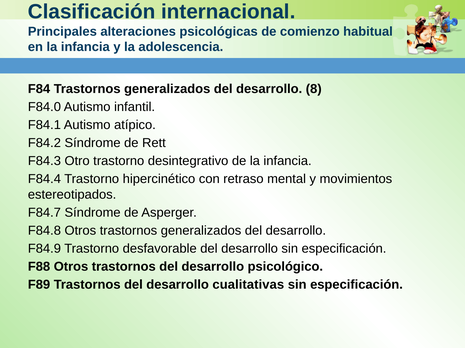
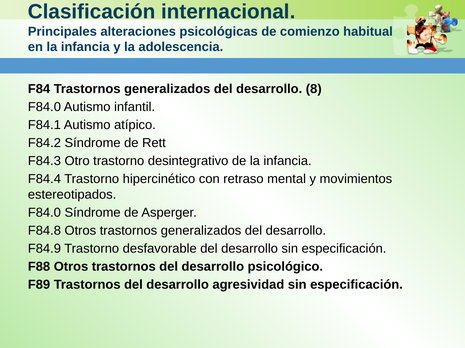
F84.7: F84.7 -> F84.0 (44, 213)
cualitativas: cualitativas -> agresividad (248, 285)
